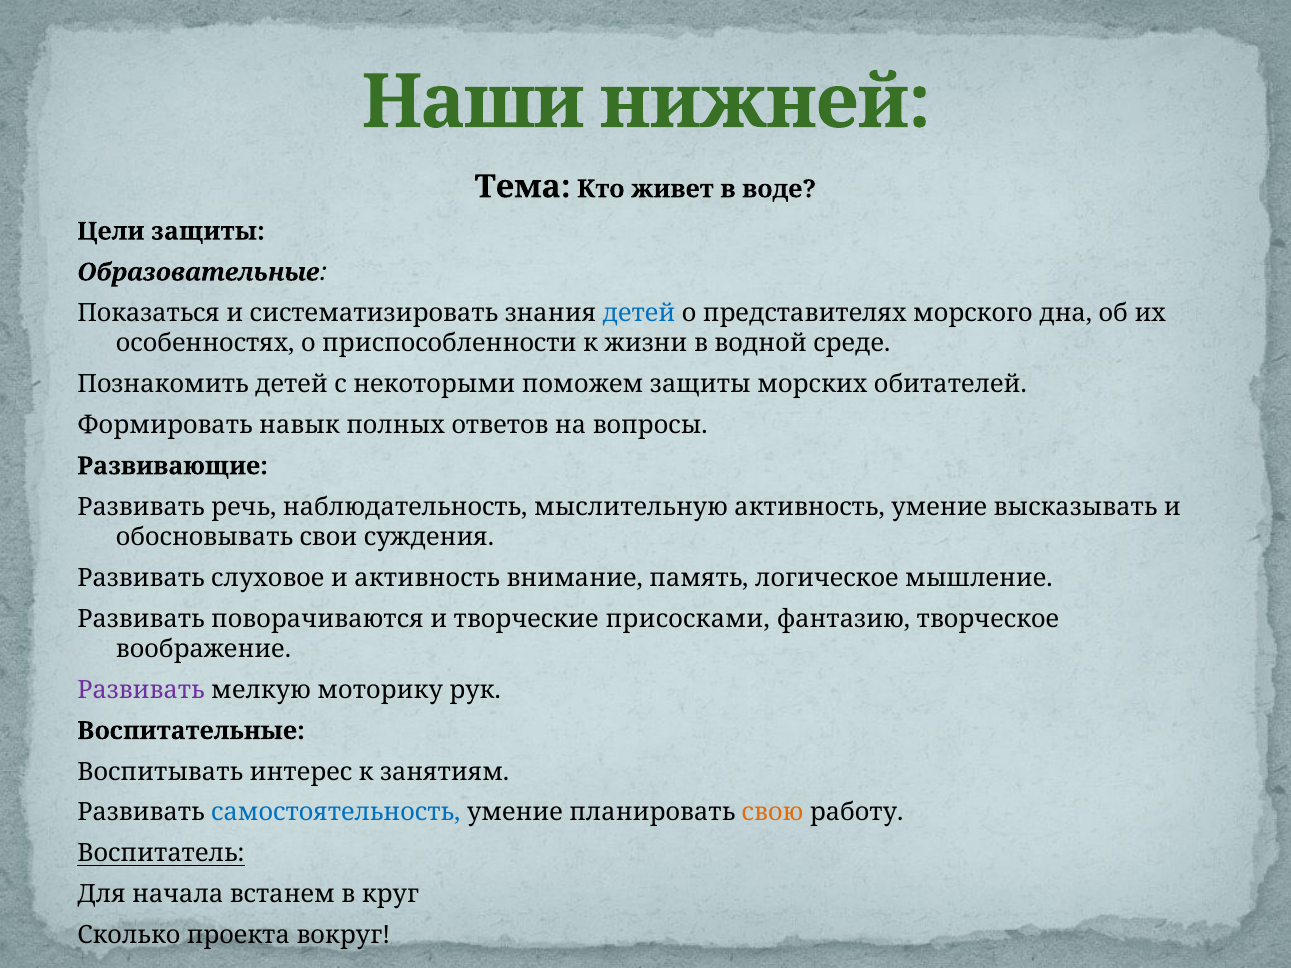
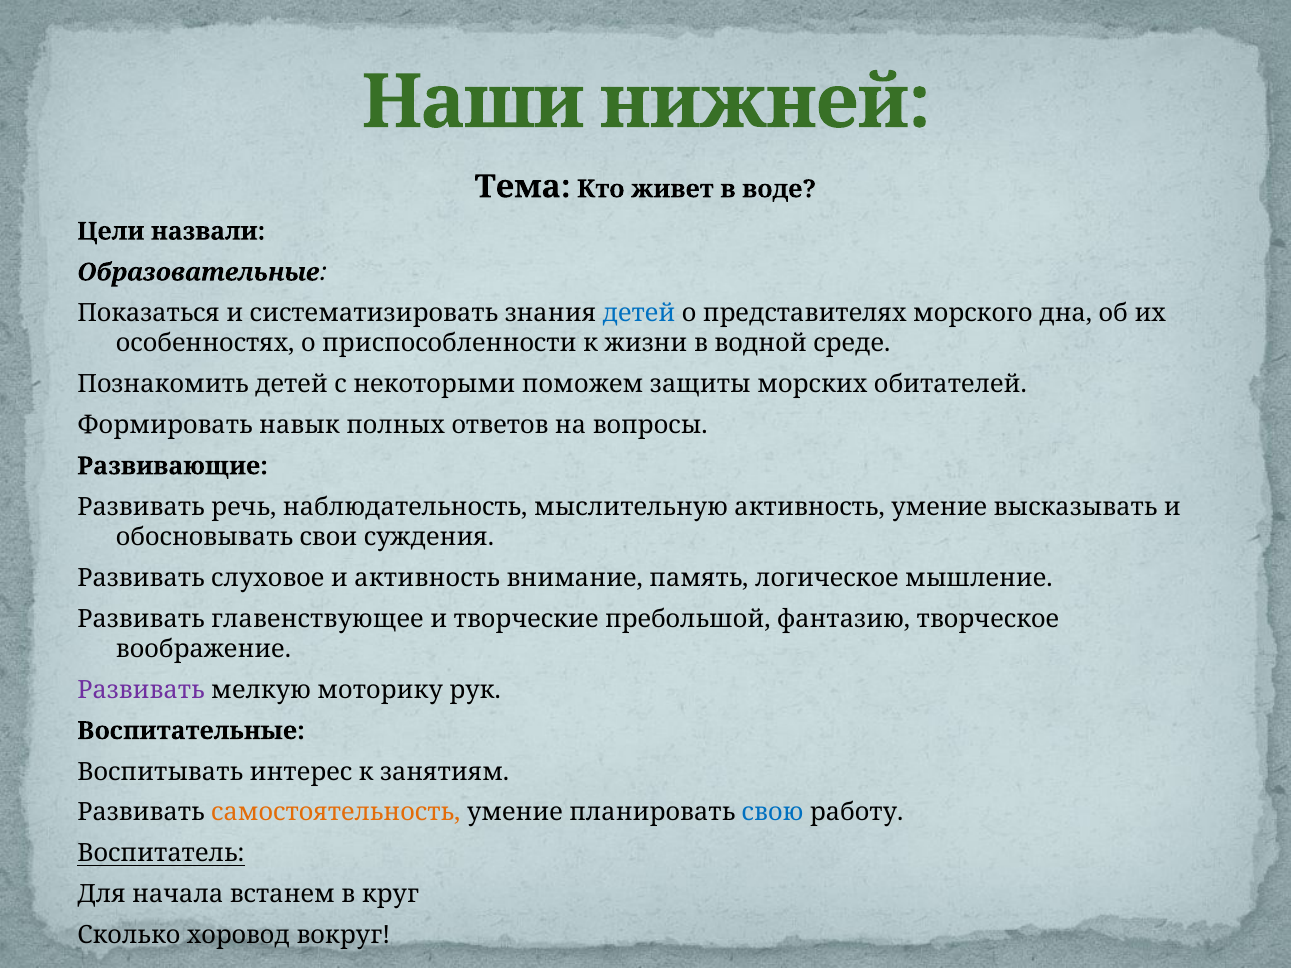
Цели защиты: защиты -> назвали (208, 231)
поворачиваются: поворачиваются -> главенствующее (317, 619)
присосками: присосками -> пребольшой (688, 619)
самостоятельность colour: blue -> orange (336, 813)
свою colour: orange -> blue (773, 813)
проекта: проекта -> хоровод (238, 936)
